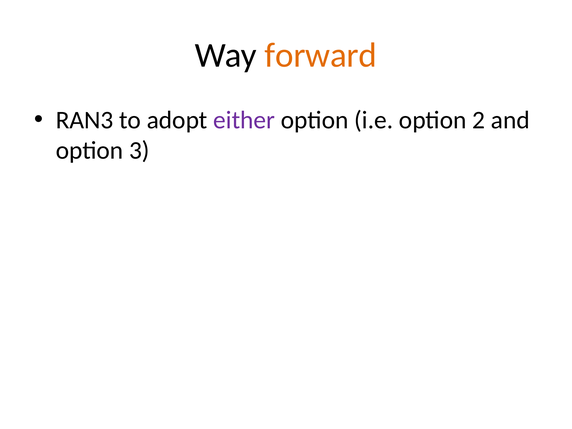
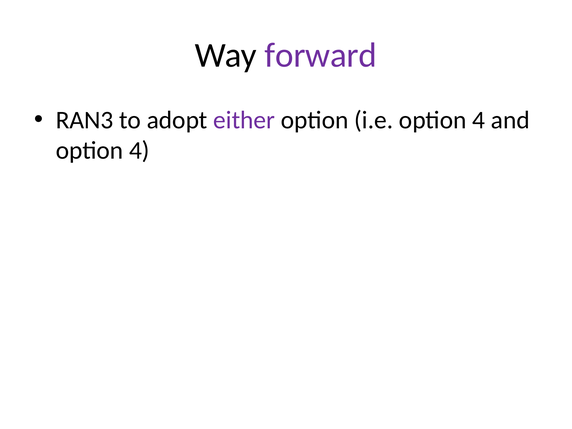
forward colour: orange -> purple (321, 55)
i.e option 2: 2 -> 4 (479, 120)
3: 3 -> 4 (139, 151)
